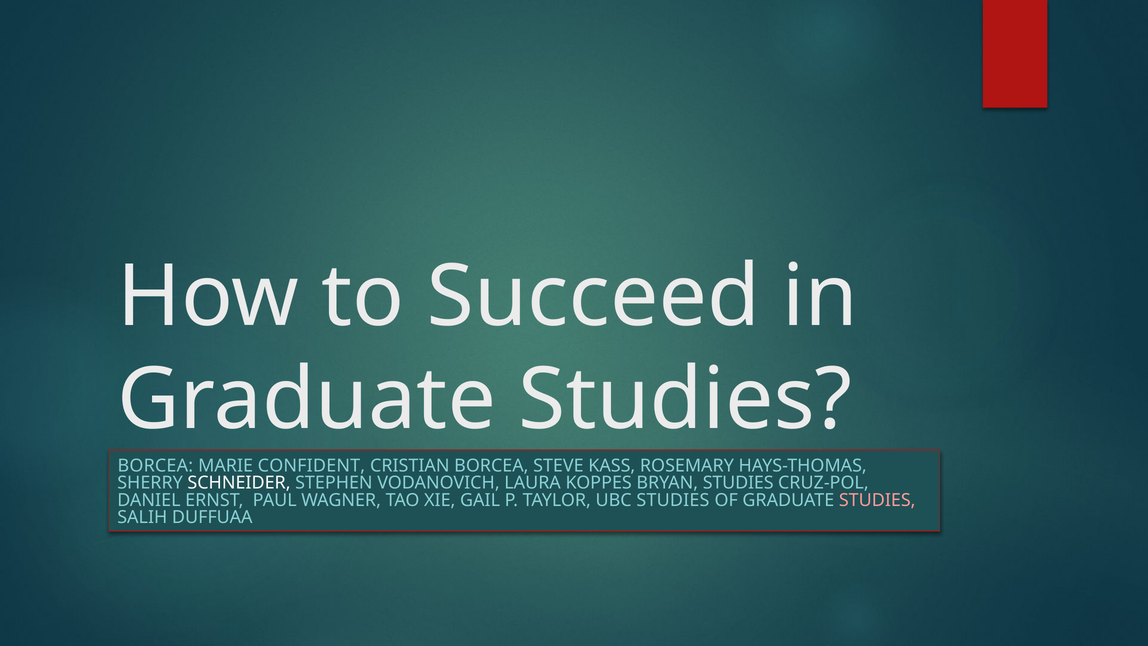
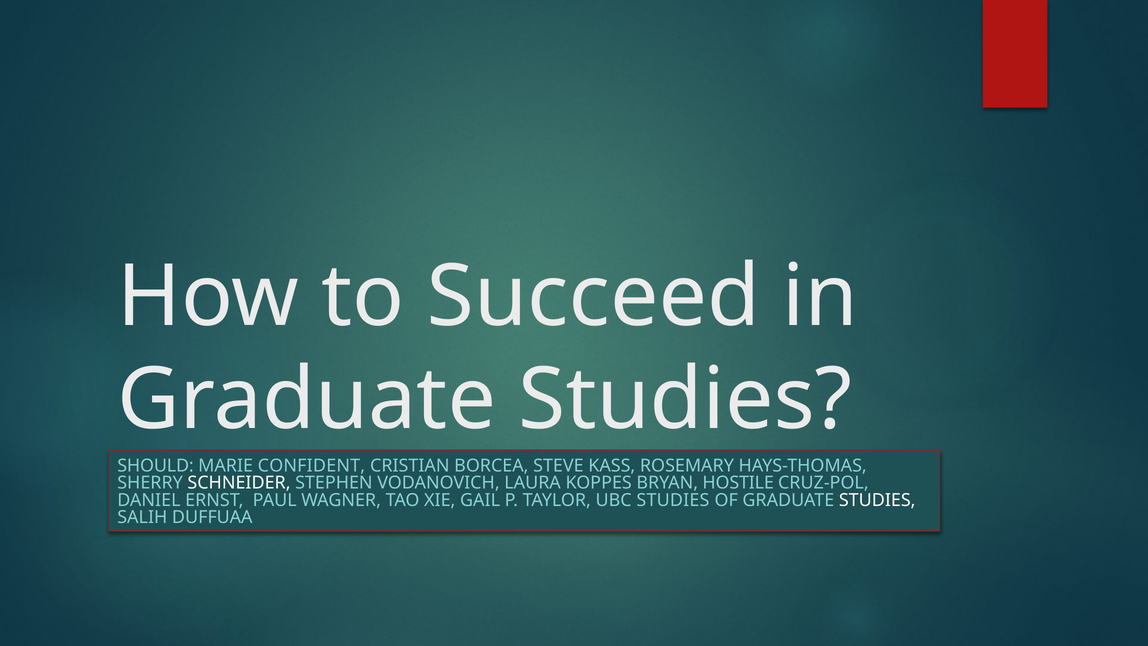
BORCEA: BORCEA -> SHOULD (156, 465)
BRYAN STUDIES: STUDIES -> HOSTILE (738, 483)
STUDIES colour: pink -> white (877, 500)
